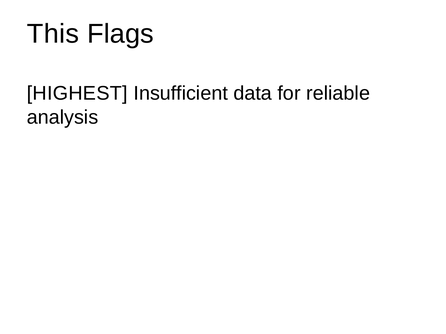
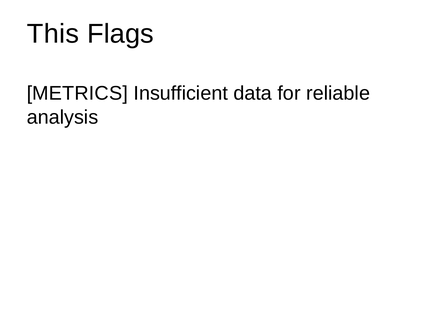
HIGHEST: HIGHEST -> METRICS (77, 94)
